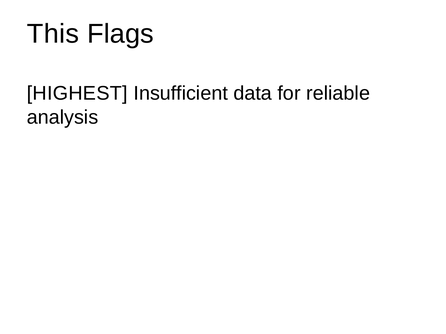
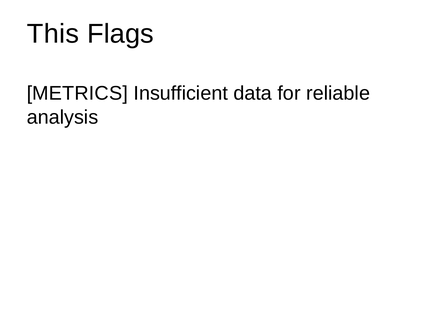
HIGHEST: HIGHEST -> METRICS (77, 94)
